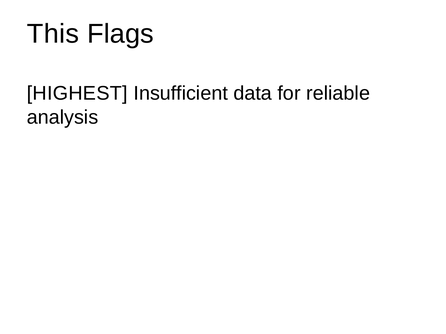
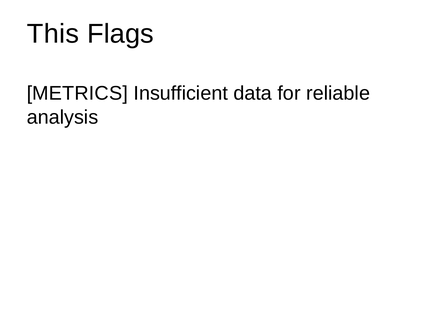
HIGHEST: HIGHEST -> METRICS (77, 94)
